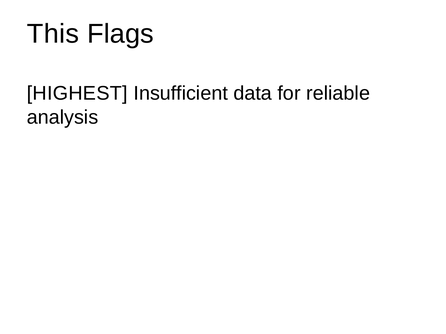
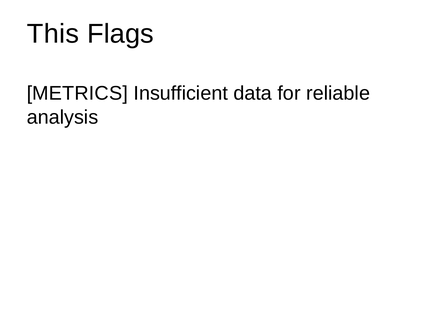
HIGHEST: HIGHEST -> METRICS (77, 94)
